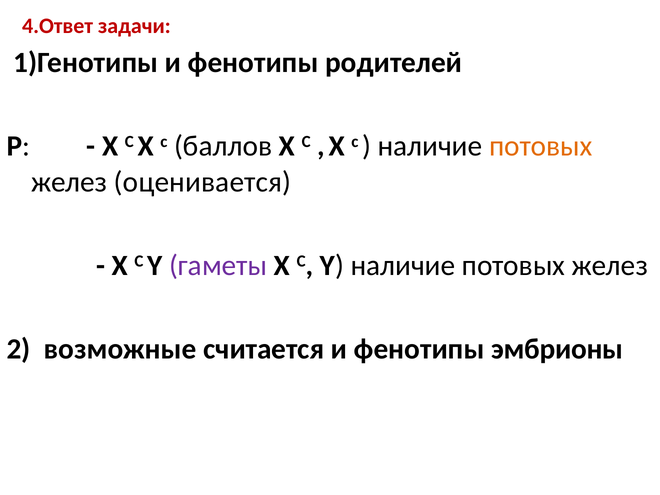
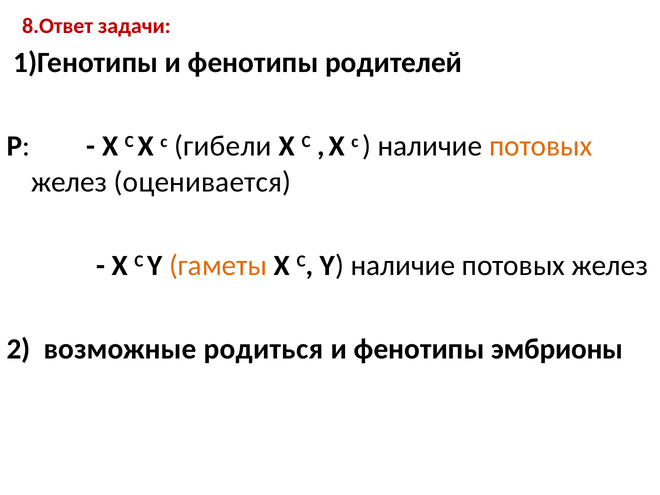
4.Ответ: 4.Ответ -> 8.Ответ (58, 26)
баллов: баллов -> гибели (223, 146)
гаметы colour: purple -> orange (218, 266)
считается: считается -> родиться (264, 349)
